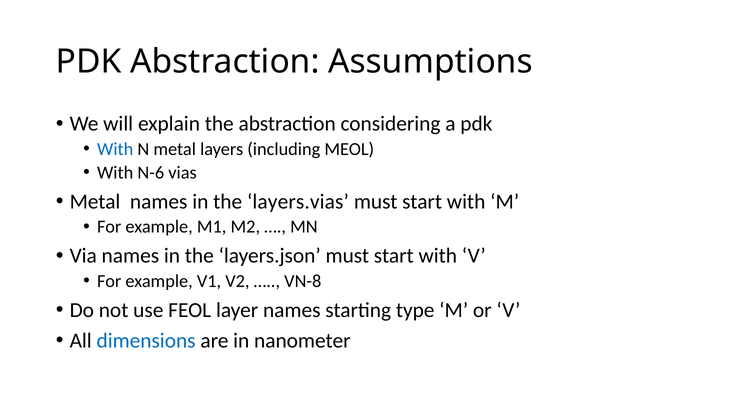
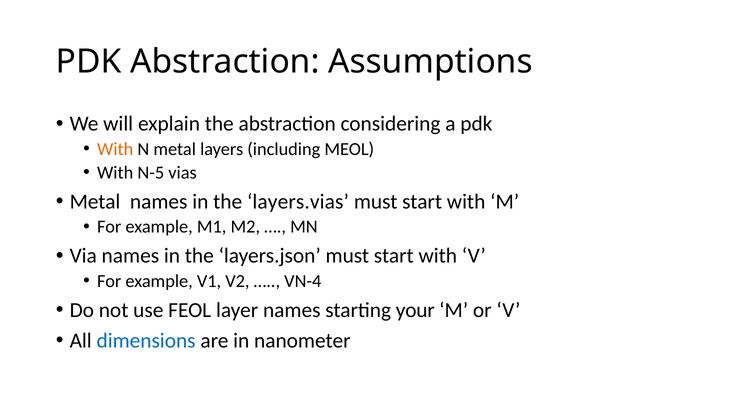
With colour: blue -> orange (115, 149)
N-6: N-6 -> N-5 (151, 173)
VN-8: VN-8 -> VN-4 (303, 281)
type: type -> your (415, 310)
